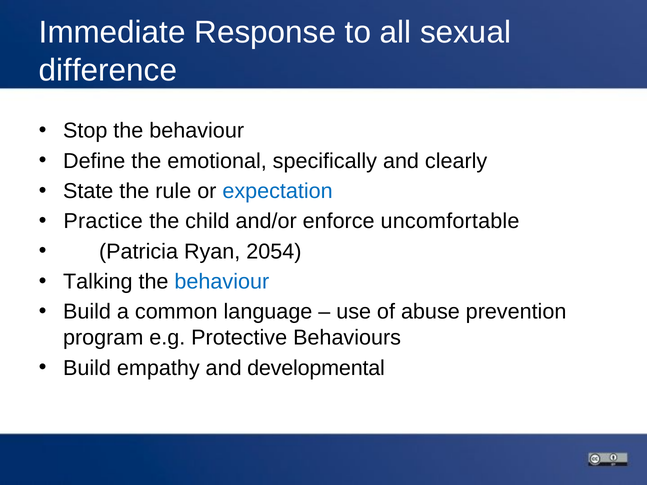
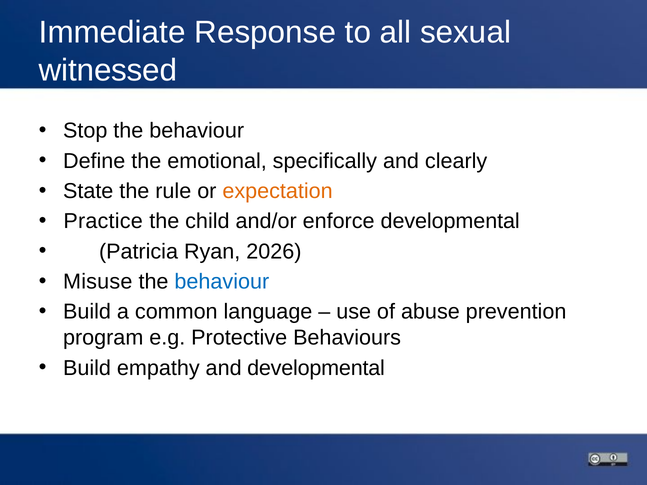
difference: difference -> witnessed (108, 70)
expectation colour: blue -> orange (278, 191)
enforce uncomfortable: uncomfortable -> developmental (450, 221)
2054: 2054 -> 2026 (274, 252)
Talking: Talking -> Misuse (98, 282)
